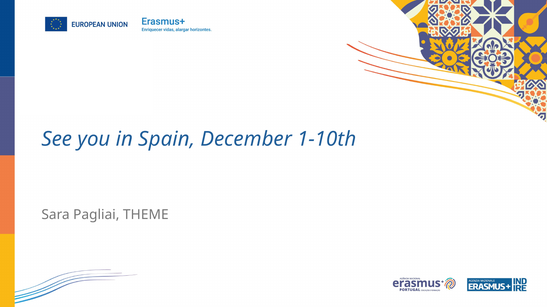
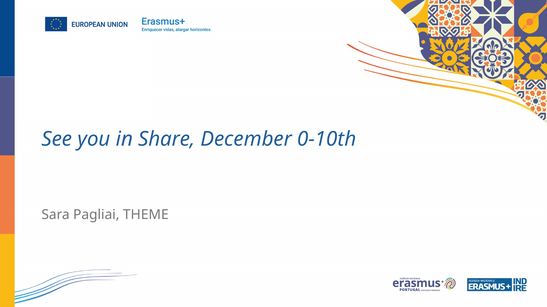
Spain: Spain -> Share (167, 139)
1-10th: 1-10th -> 0-10th (327, 139)
